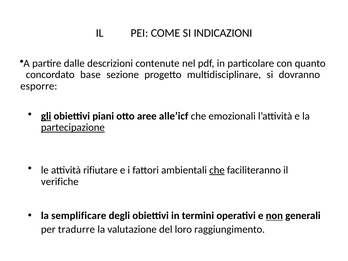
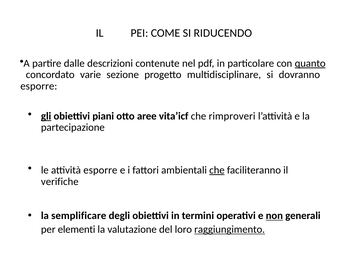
INDICAZIONI: INDICAZIONI -> RIDUCENDO (223, 33)
quanto underline: none -> present (310, 63)
base: base -> varie (91, 75)
alle’icf: alle’icf -> vita’icf (174, 116)
emozionali: emozionali -> rimproveri (232, 116)
partecipazione underline: present -> none (73, 127)
attività rifiutare: rifiutare -> esporre (100, 170)
tradurre: tradurre -> elementi (77, 229)
raggiungimento underline: none -> present (230, 229)
